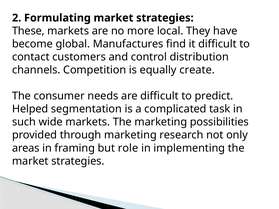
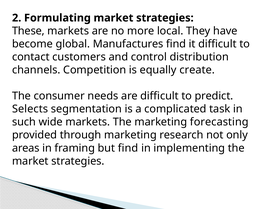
Helped: Helped -> Selects (30, 109)
possibilities: possibilities -> forecasting (219, 122)
but role: role -> find (128, 148)
